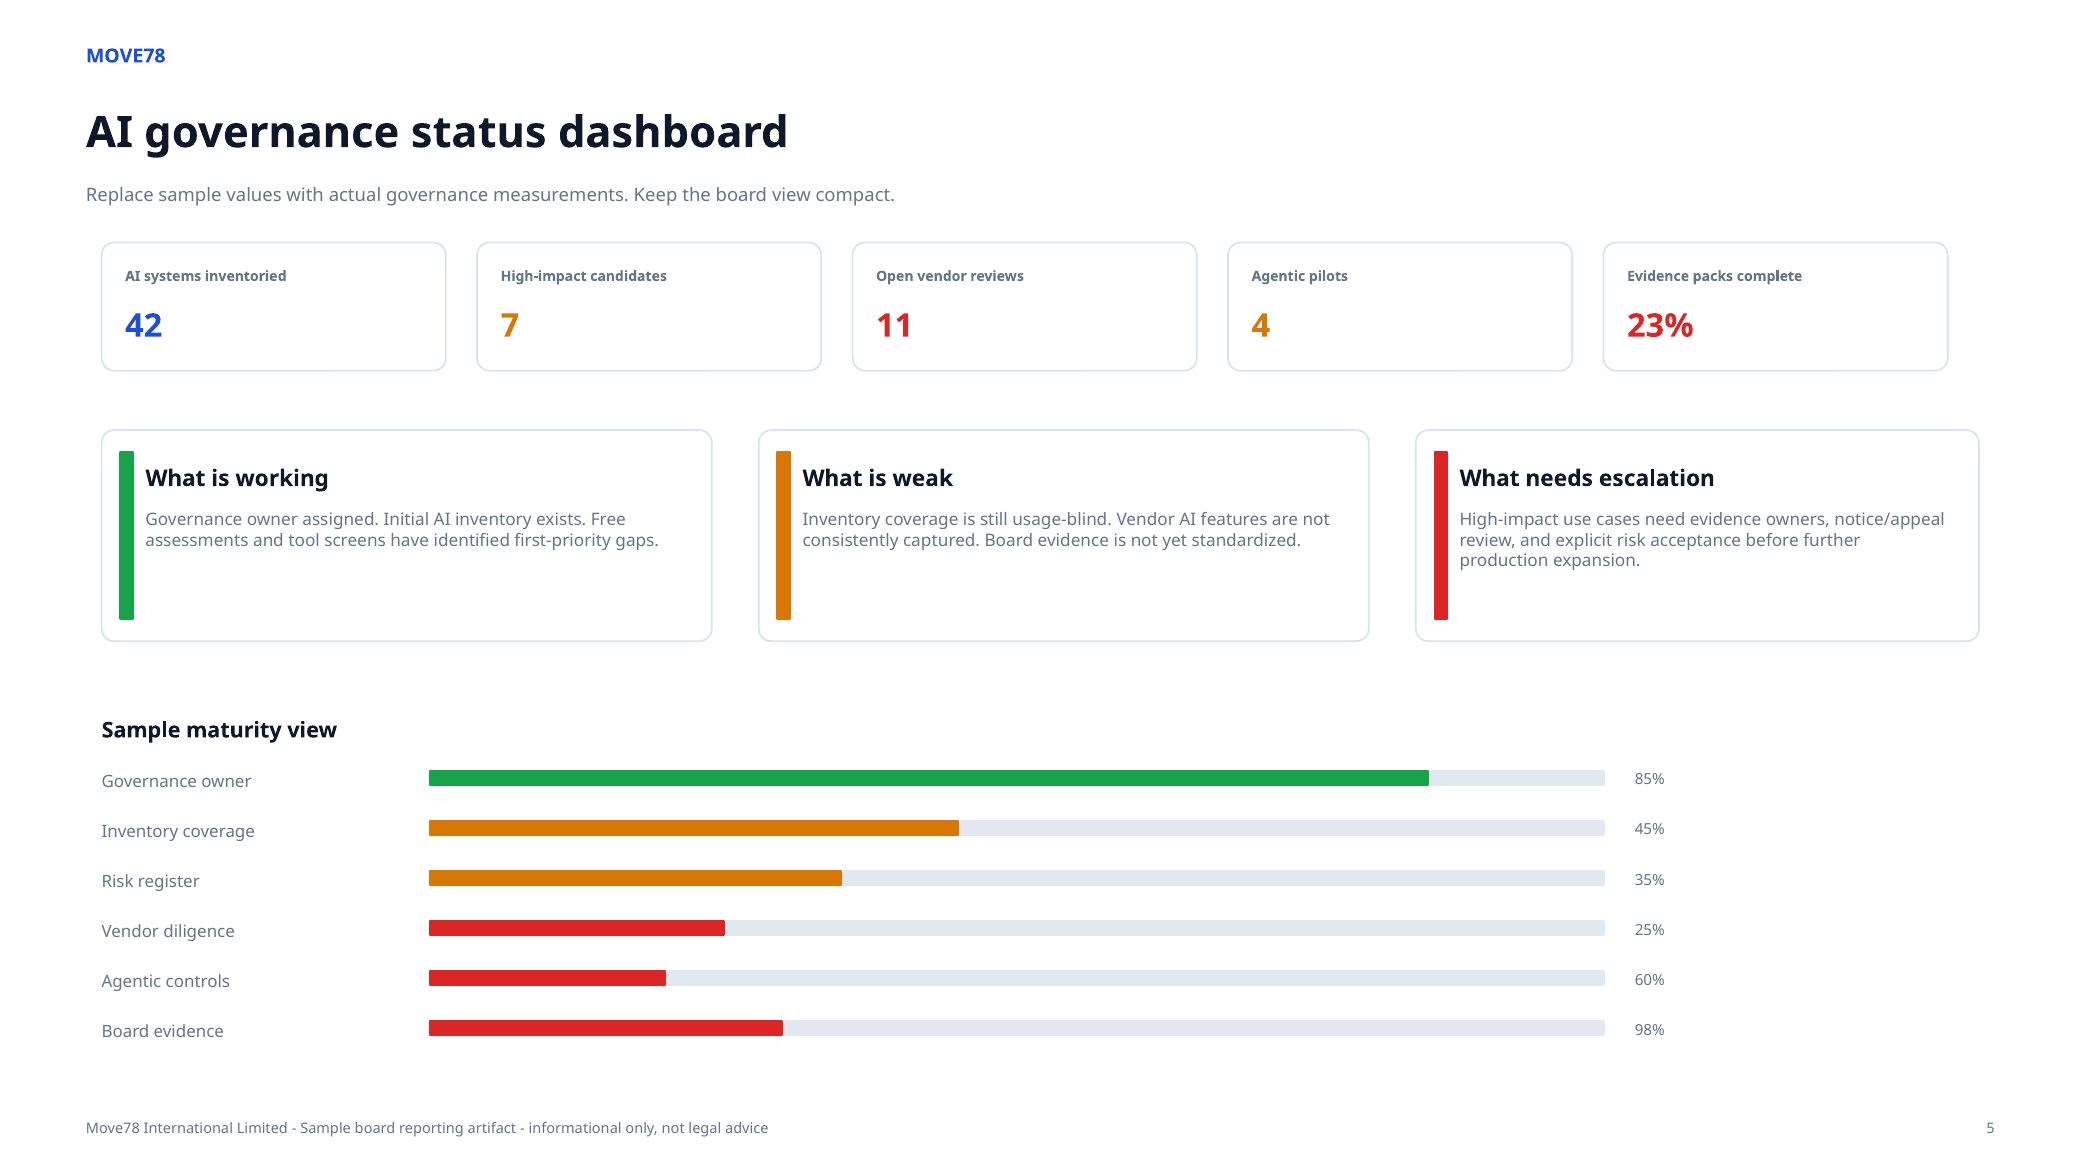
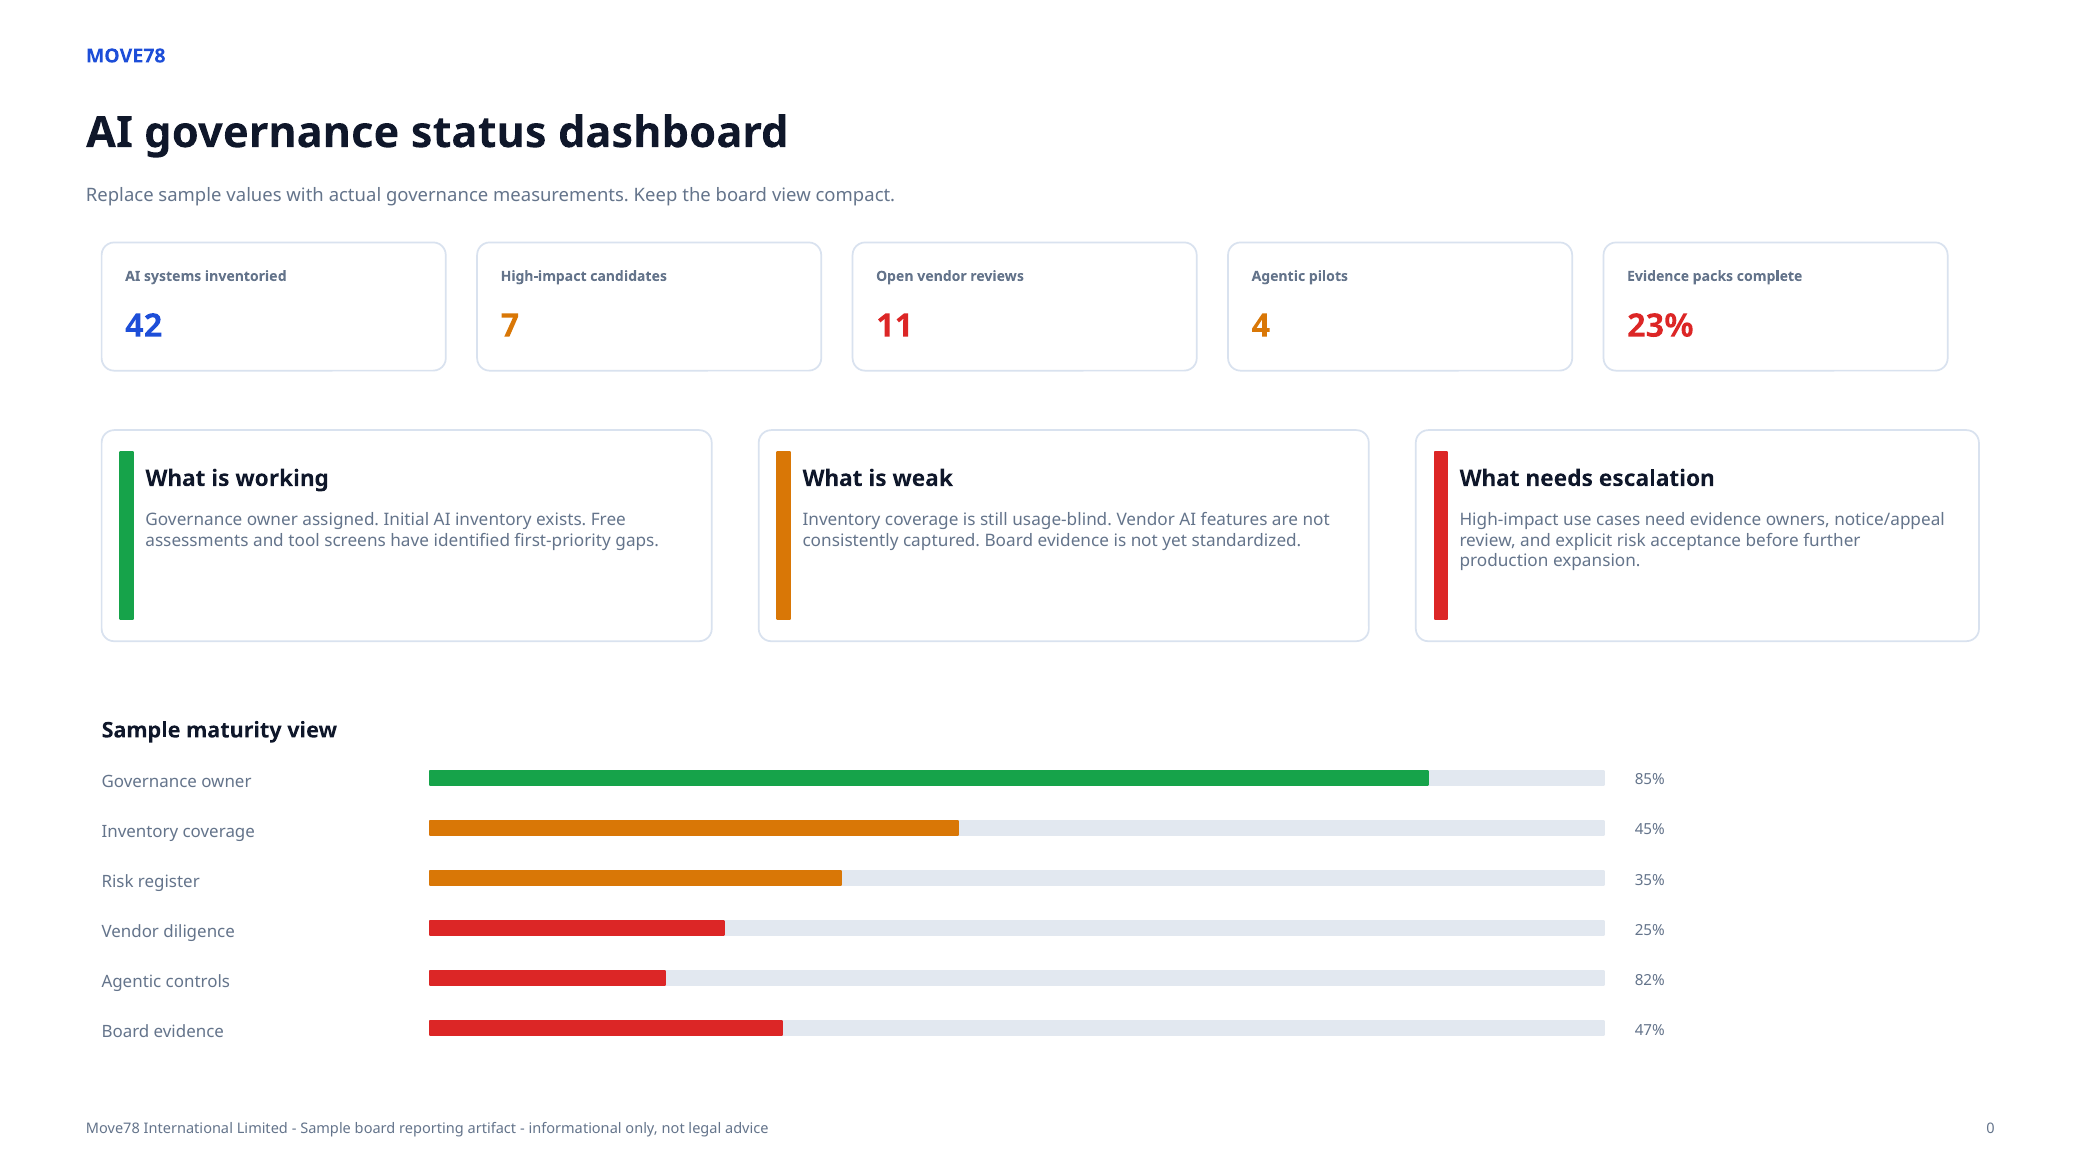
60%: 60% -> 82% (1650, 980)
98%: 98% -> 47% (1650, 1030)
5: 5 -> 0 (1991, 1129)
